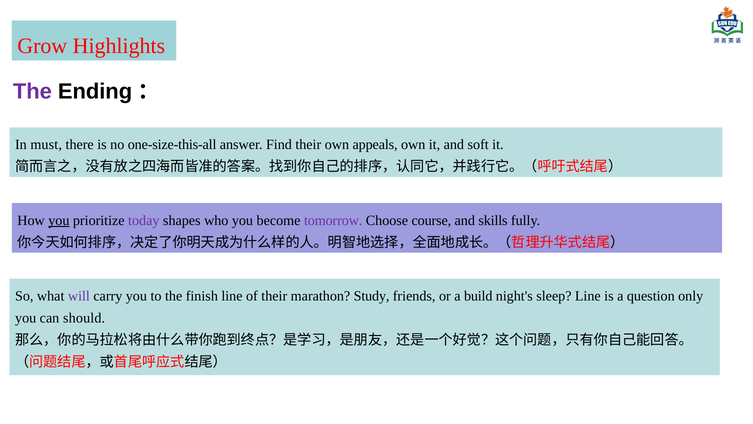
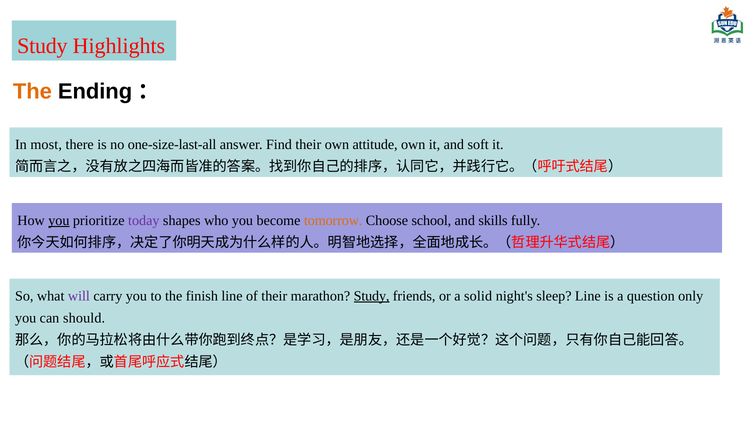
Grow: Grow -> Study (42, 46)
The colour: purple -> orange (32, 91)
must: must -> most (46, 145)
one-size-this-all: one-size-this-all -> one-size-last-all (172, 145)
appeals: appeals -> attitude (375, 145)
tomorrow colour: purple -> orange (333, 220)
course: course -> school (431, 220)
Study underline: none -> present (372, 296)
build: build -> solid (478, 296)
